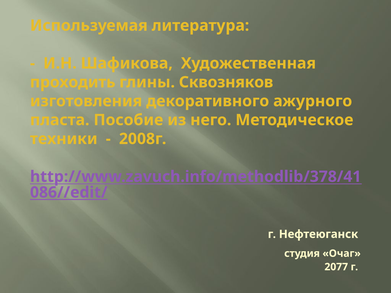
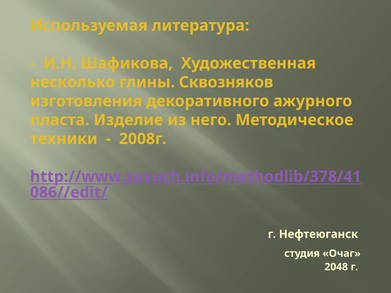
проходить: проходить -> несколько (73, 82)
Пособие: Пособие -> Изделие (128, 120)
2077: 2077 -> 2048 (336, 267)
